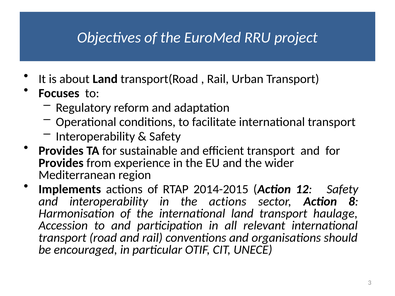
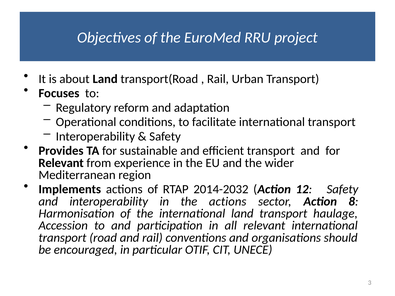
Provides: Provides -> Relevant (61, 163)
2014-2015: 2014-2015 -> 2014-2032 (221, 189)
